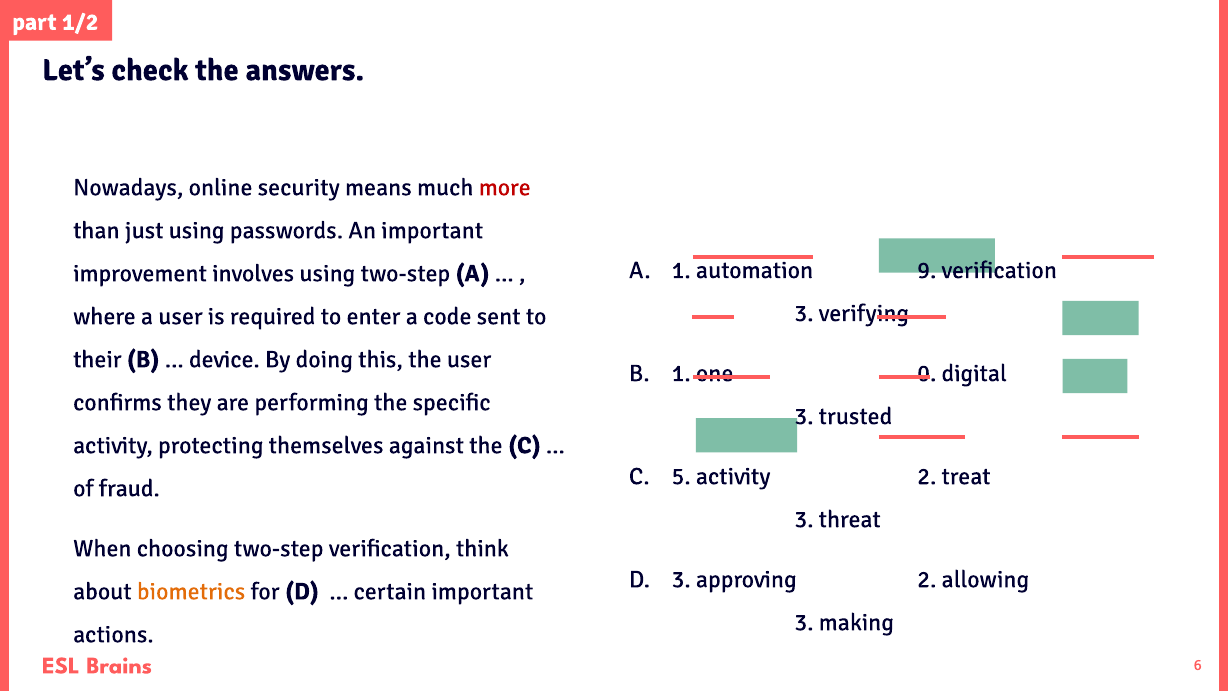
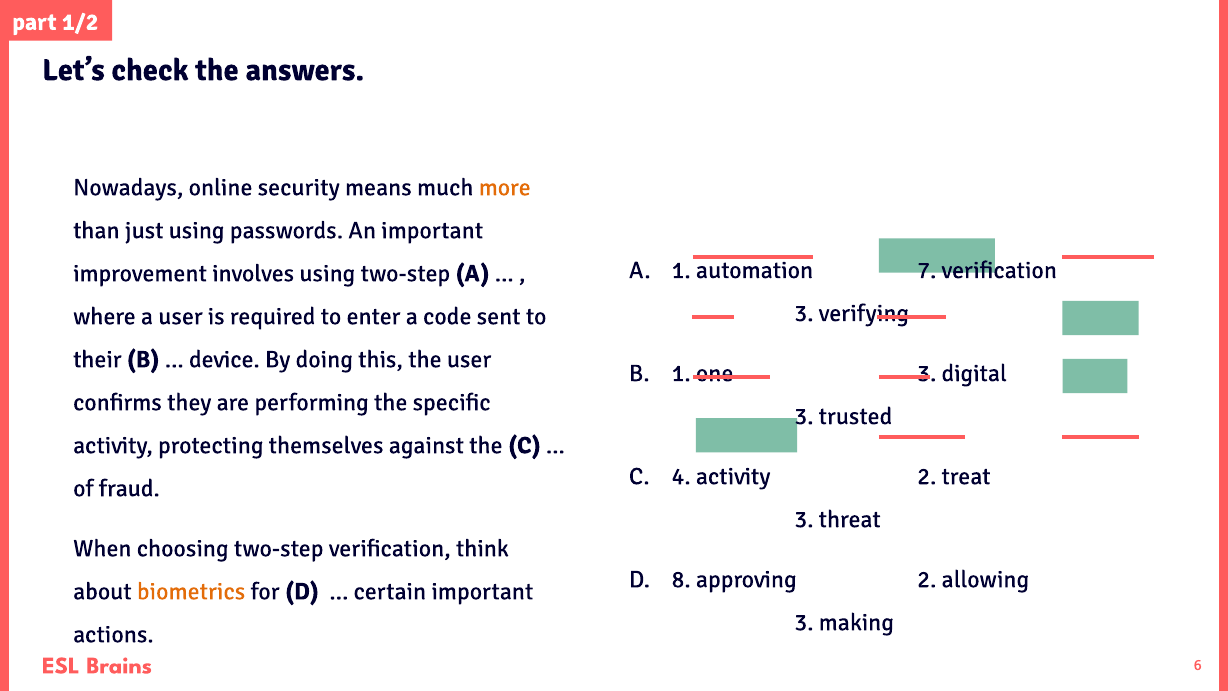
more colour: red -> orange (505, 187)
9: 9 -> 7 (927, 270)
one 0: 0 -> 3 (927, 373)
5: 5 -> 4 (681, 476)
D 3: 3 -> 8 (681, 579)
